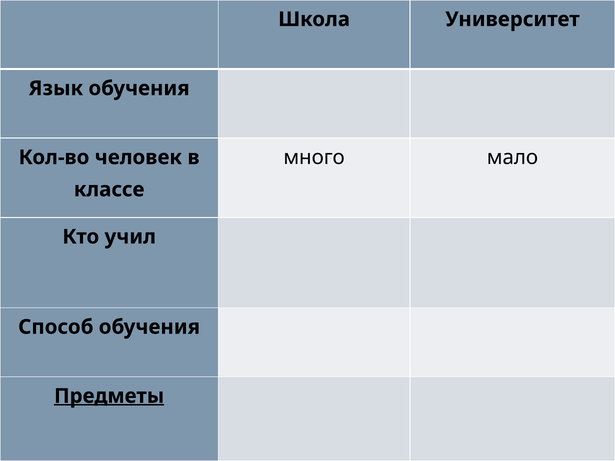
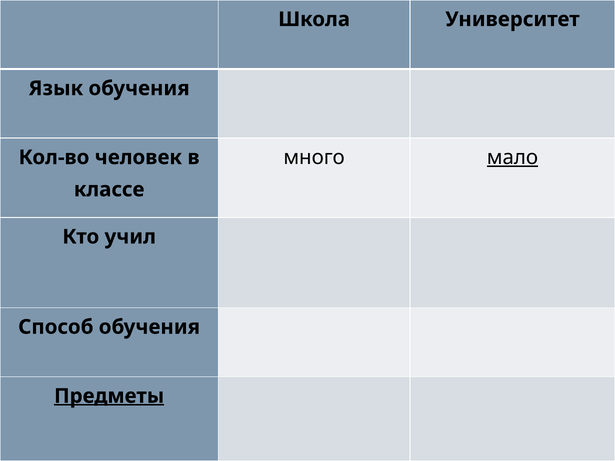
мало underline: none -> present (512, 157)
